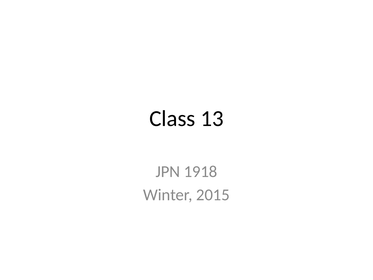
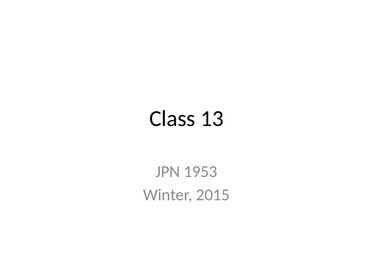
1918: 1918 -> 1953 (201, 171)
